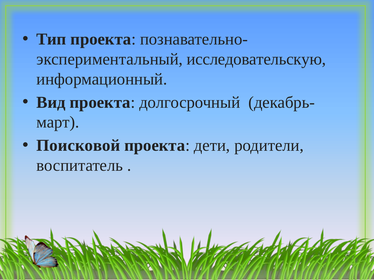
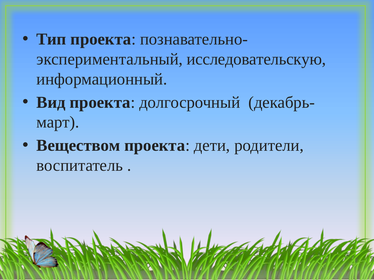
Поисковой: Поисковой -> Веществом (78, 146)
